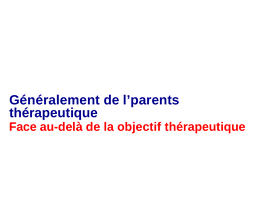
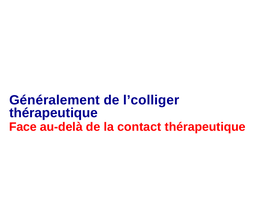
l’parents: l’parents -> l’colliger (151, 100)
objectif: objectif -> contact (139, 127)
